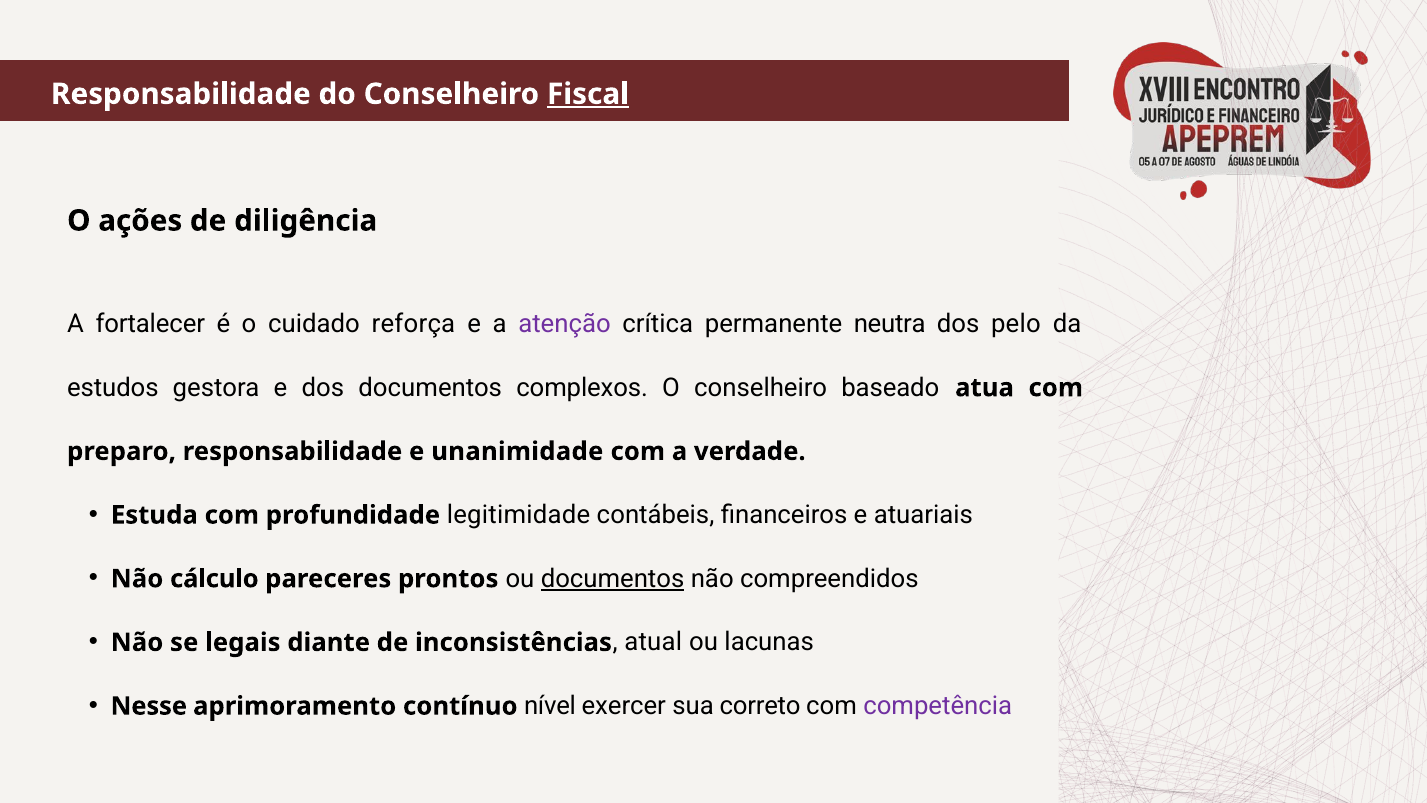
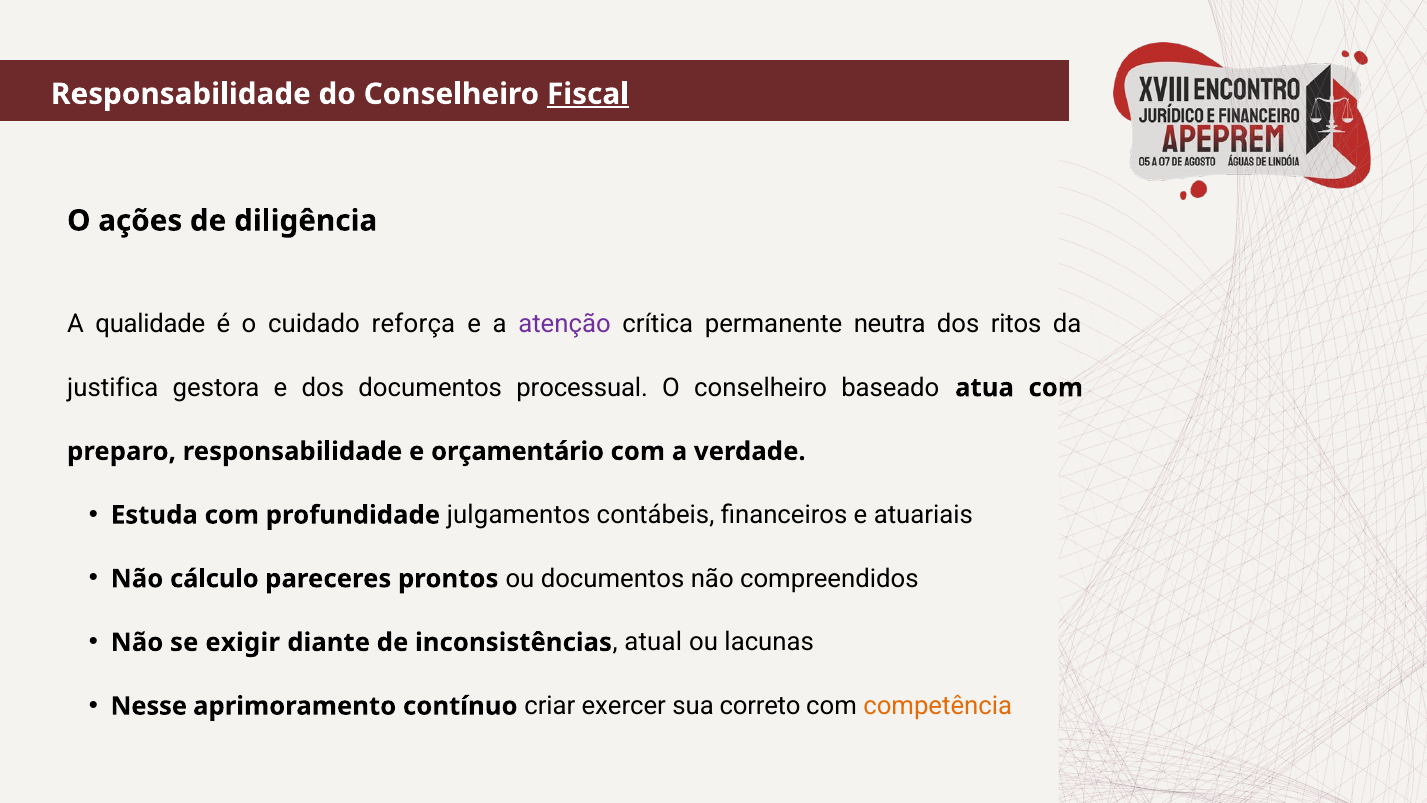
fortalecer: fortalecer -> qualidade (150, 324)
pelo: pelo -> ritos (1016, 324)
estudos: estudos -> justifica (113, 388)
complexos: complexos -> processual (582, 388)
unanimidade: unanimidade -> orçamentário (518, 451)
legitimidade: legitimidade -> julgamentos (519, 515)
documentos underline: present -> none (613, 579)
legais: legais -> exigir (243, 642)
nível: nível -> criar (550, 706)
competência colour: purple -> orange (938, 706)
